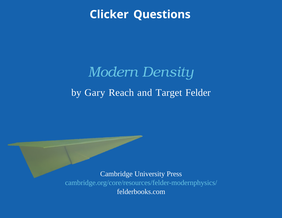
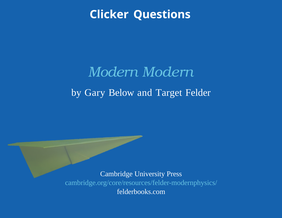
Modern Density: Density -> Modern (168, 72)
Reach: Reach -> Below (121, 93)
